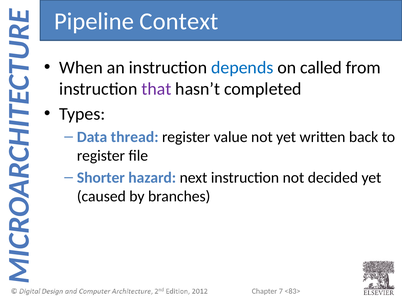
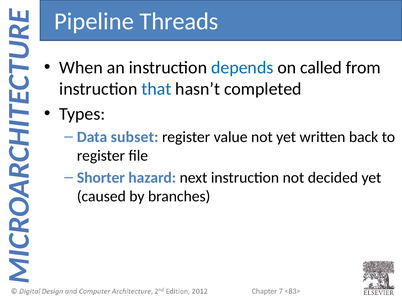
Context: Context -> Threads (179, 21)
that colour: purple -> blue (156, 89)
thread: thread -> subset (135, 137)
